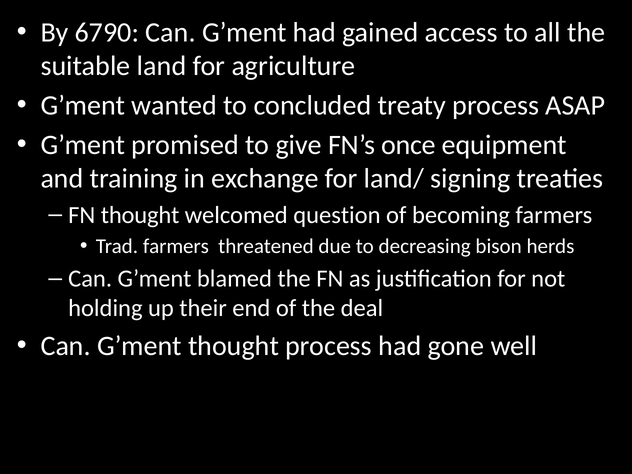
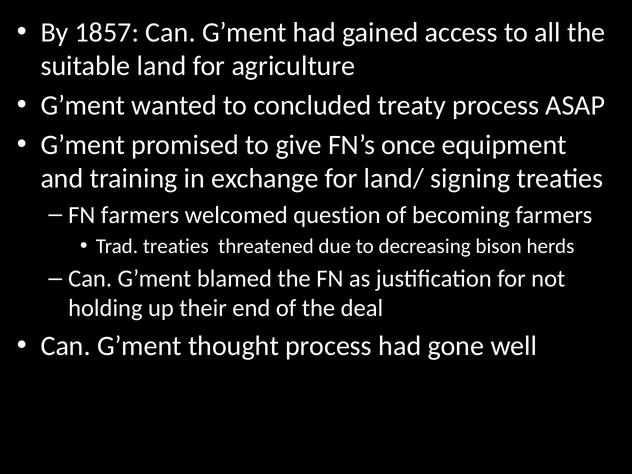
6790: 6790 -> 1857 (107, 33)
FN thought: thought -> farmers (140, 215)
Trad farmers: farmers -> treaties (176, 246)
